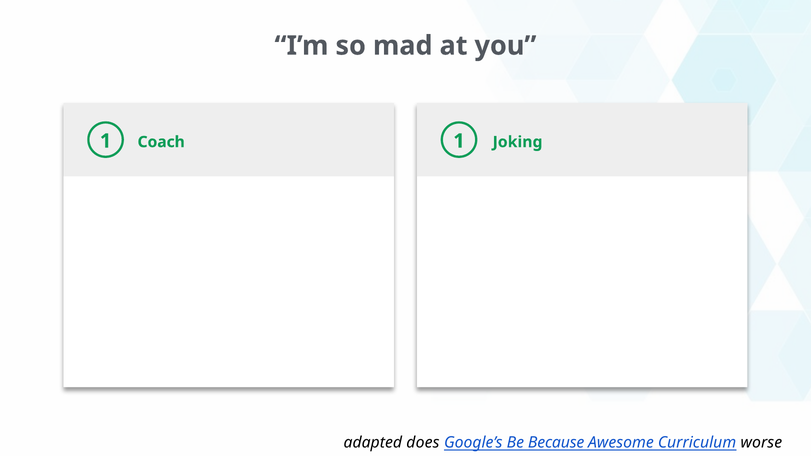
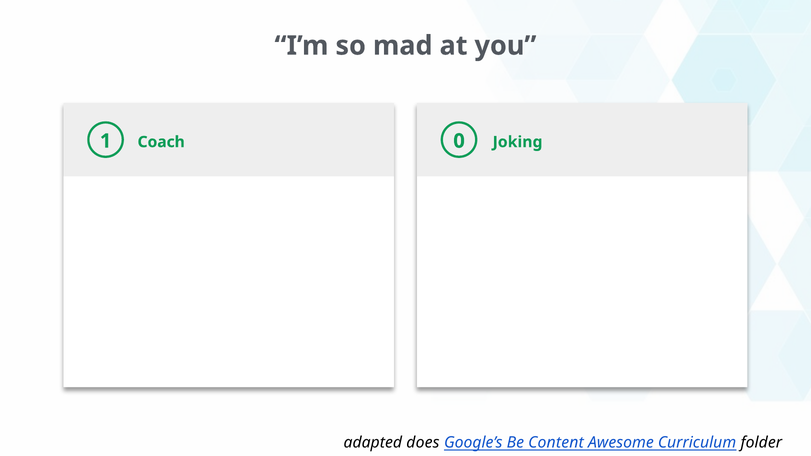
1 1: 1 -> 0 (459, 141)
Because: Because -> Content (556, 443)
worse: worse -> folder (761, 443)
